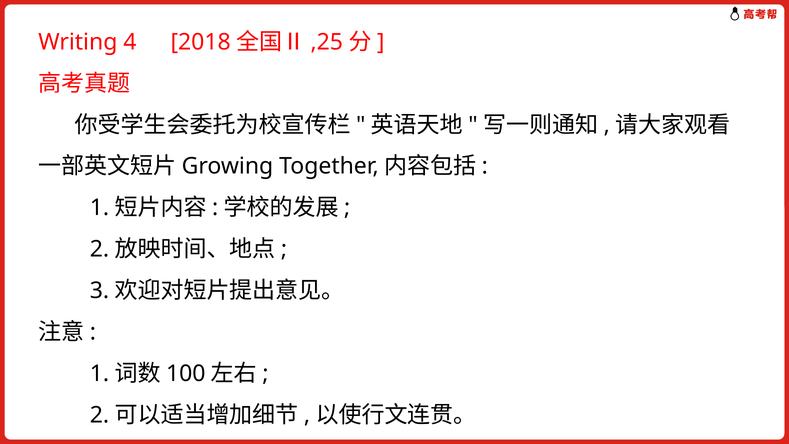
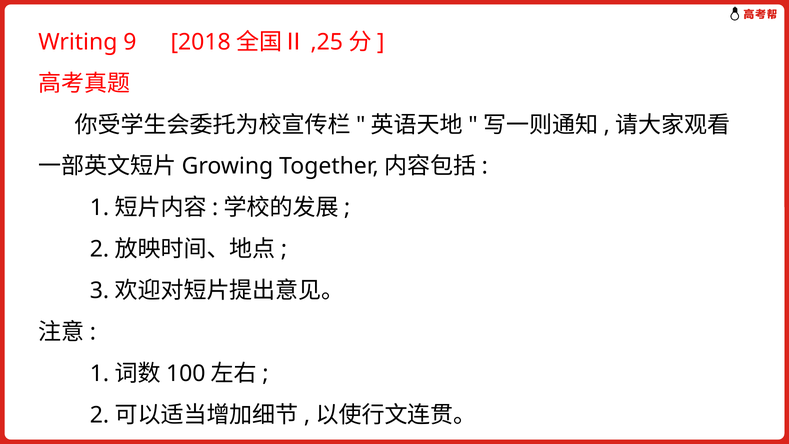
4: 4 -> 9 (130, 42)
